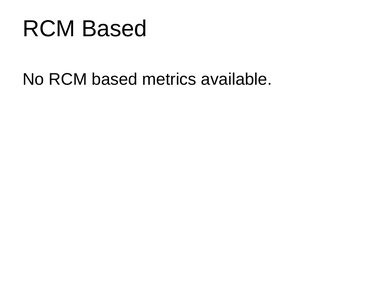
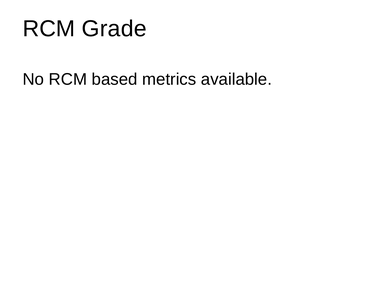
Based: Based -> Grade (114, 29)
